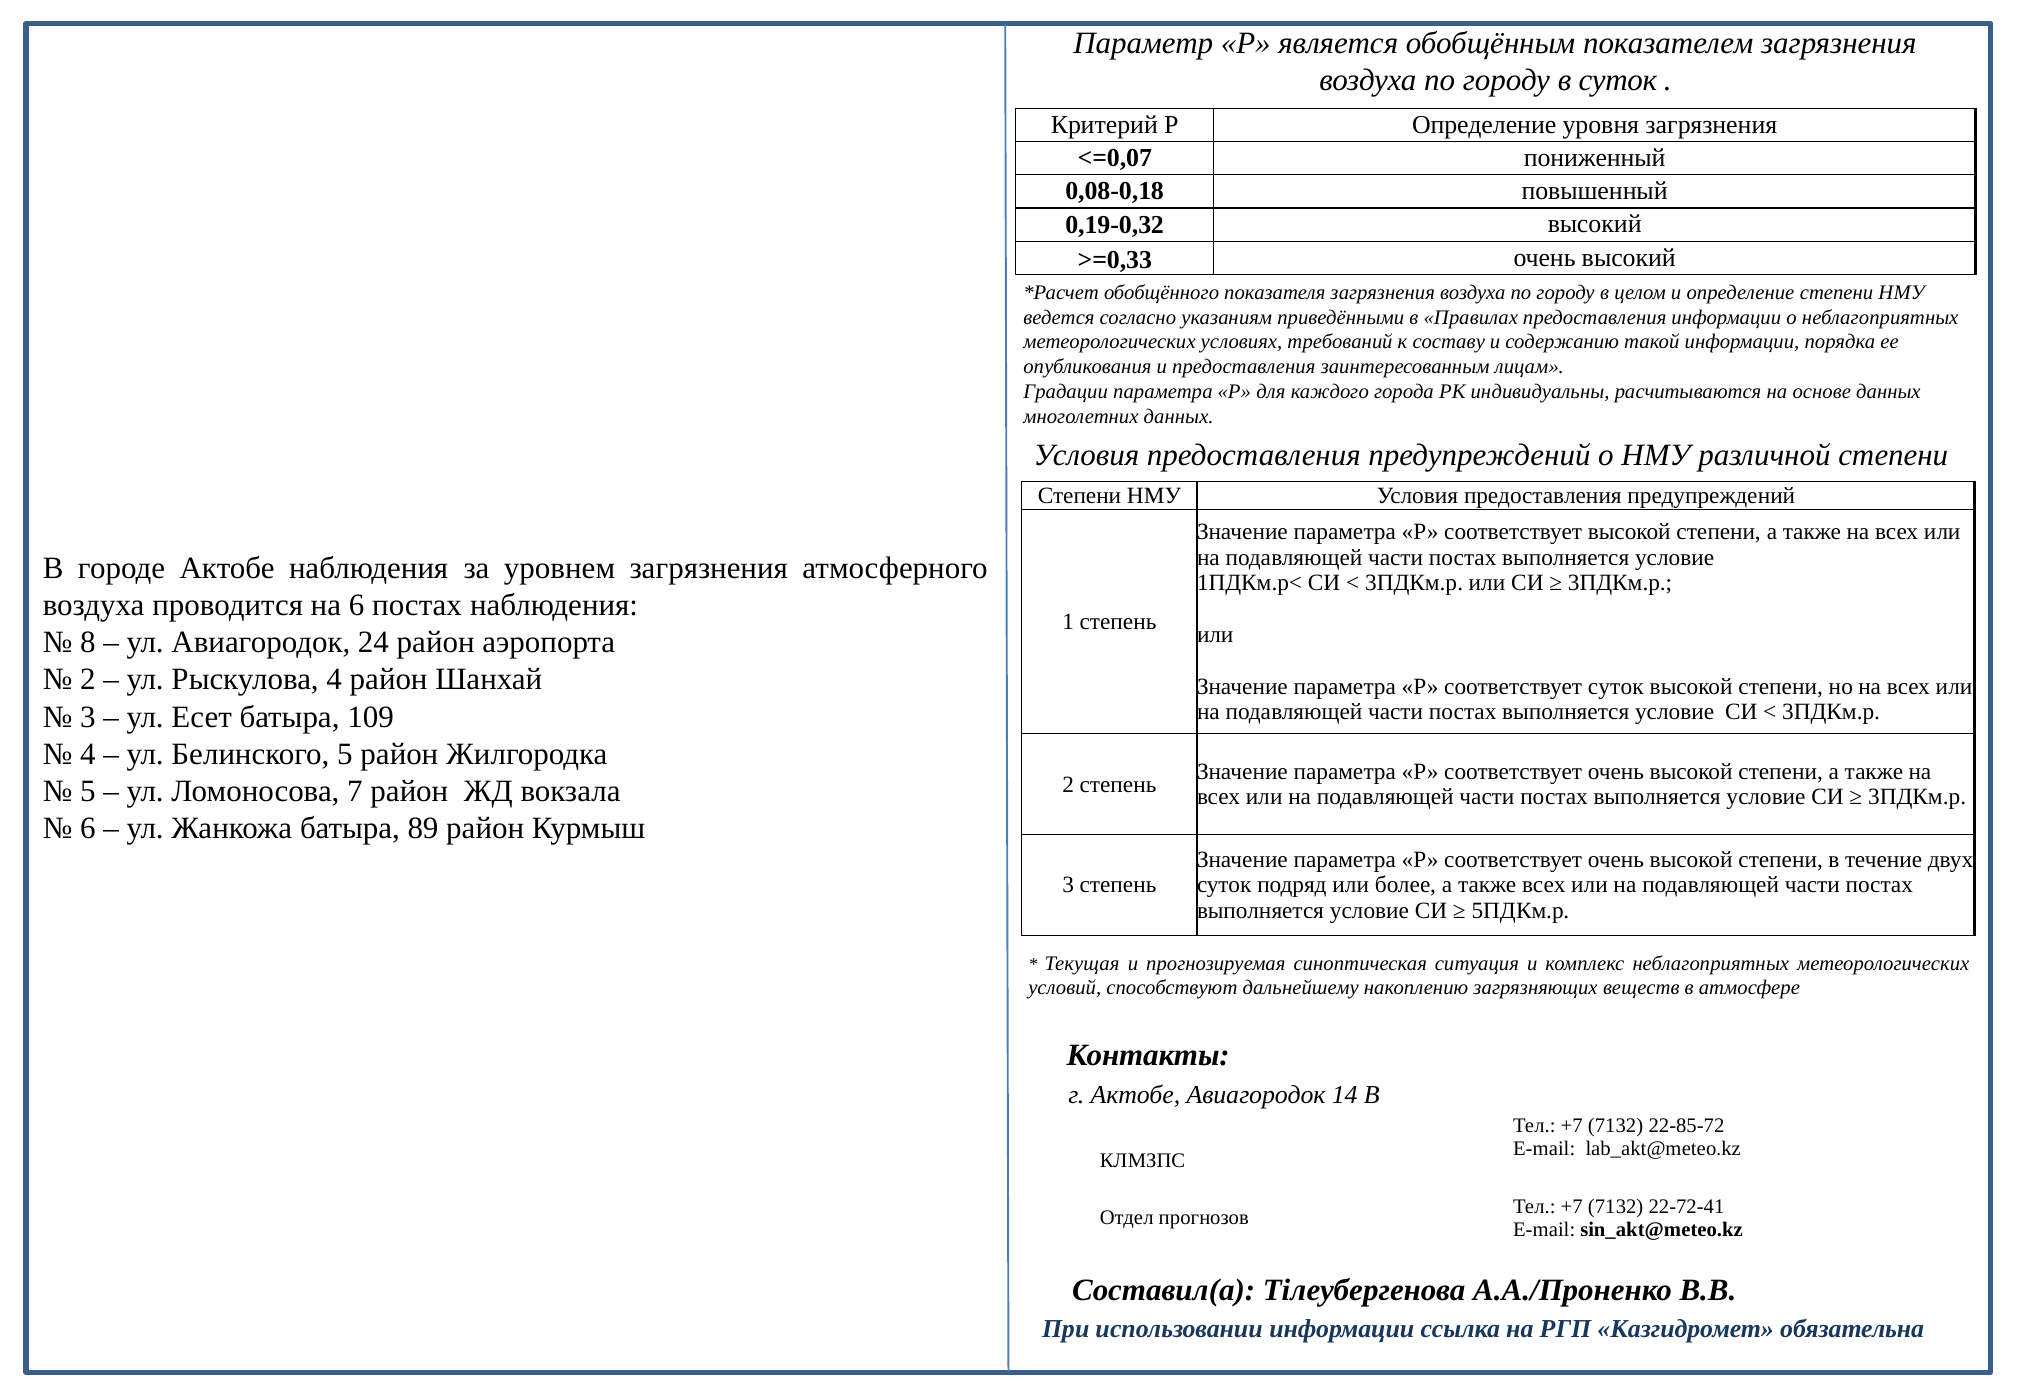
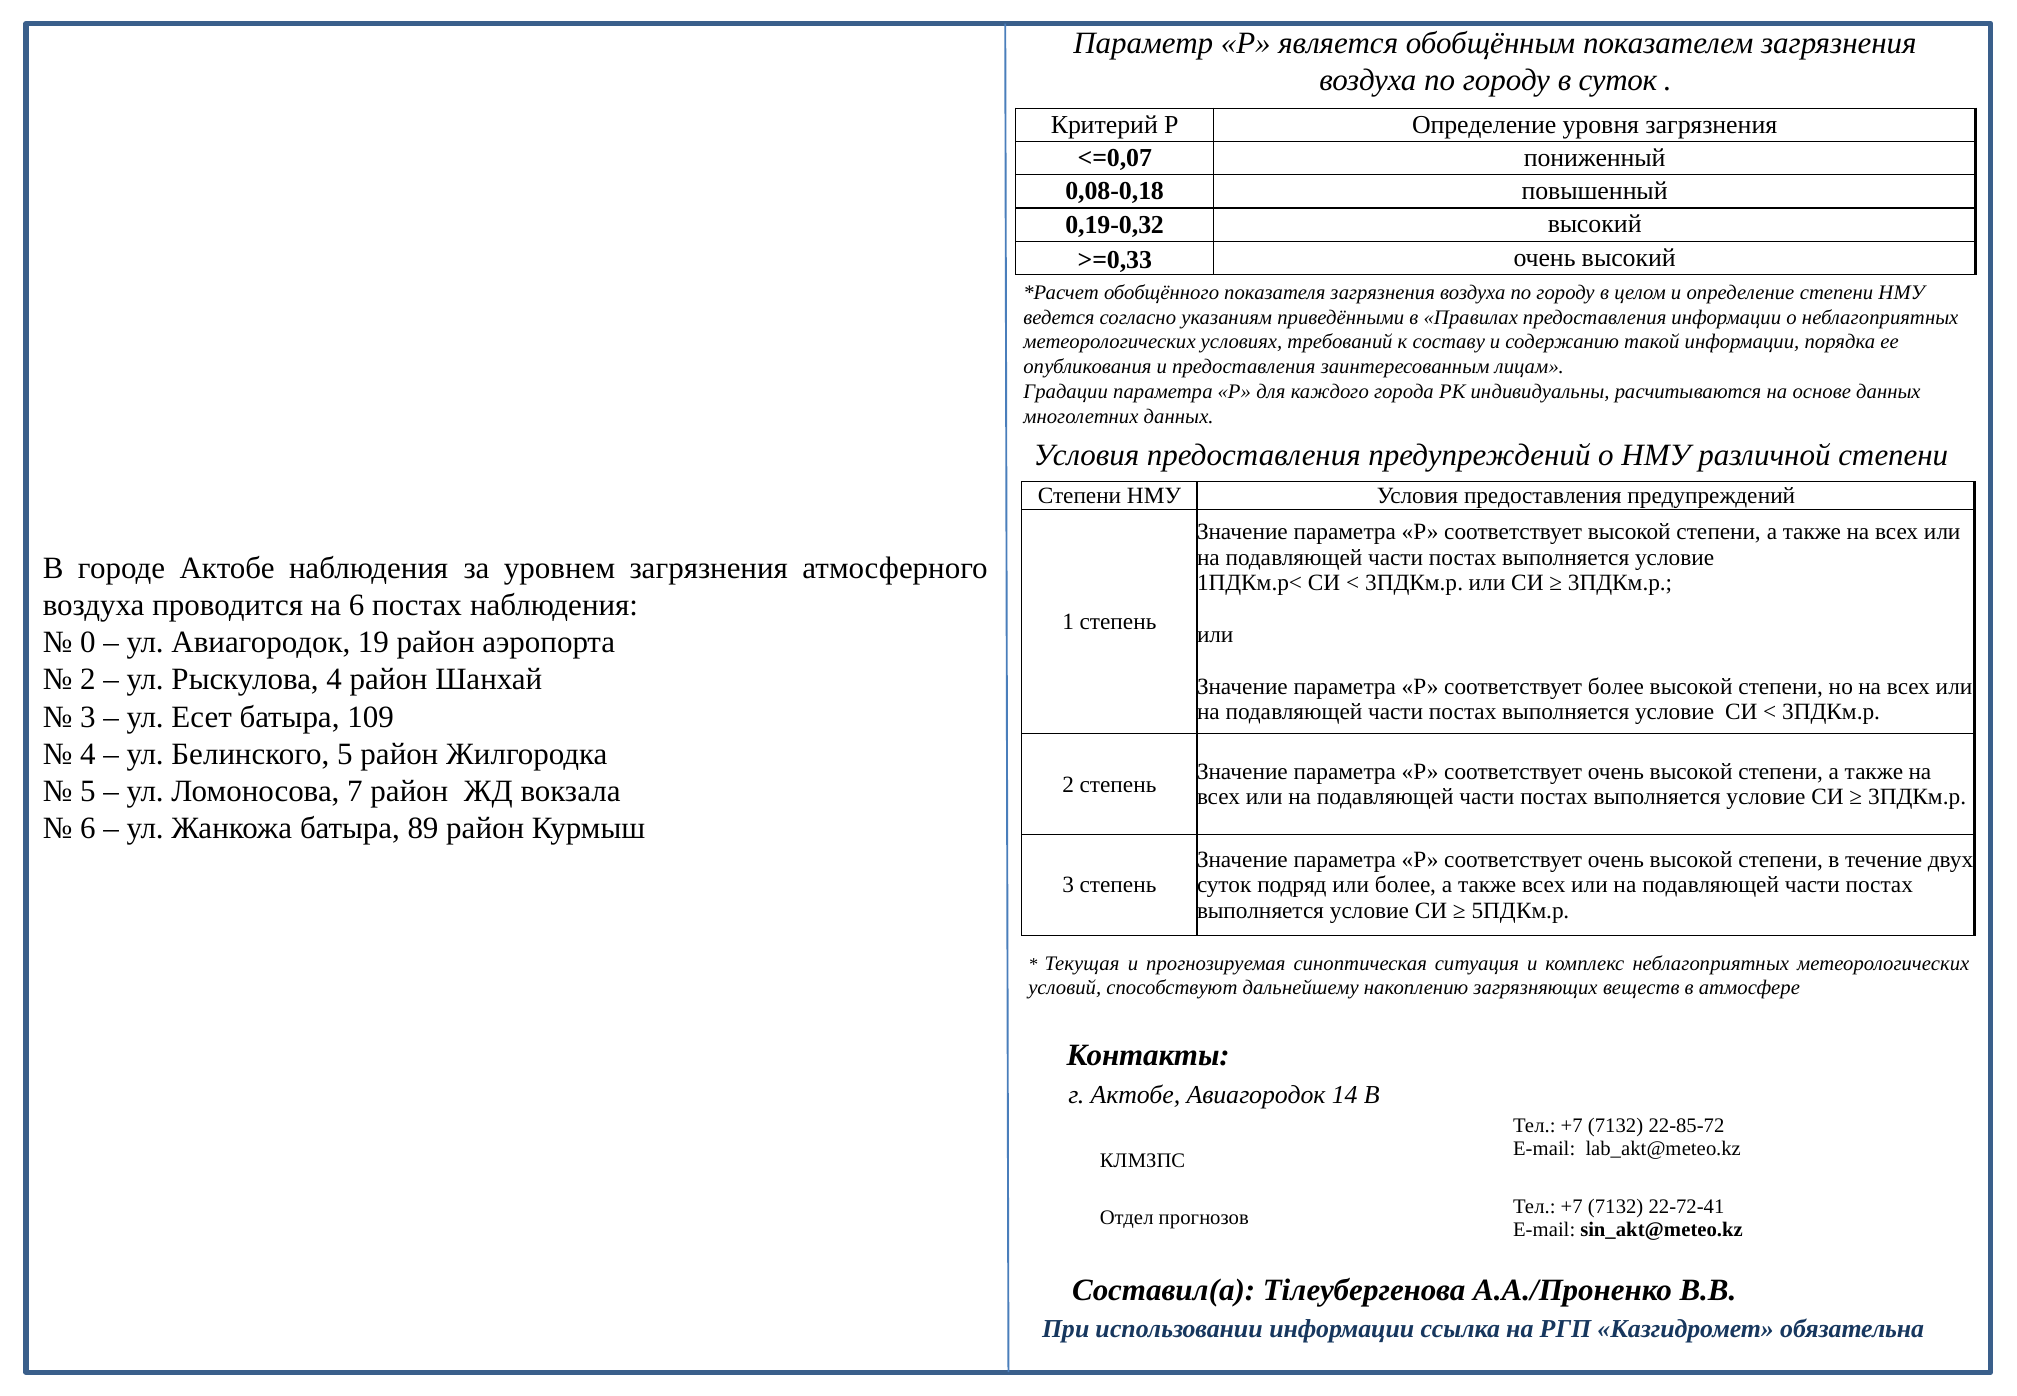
8: 8 -> 0 (88, 643)
24: 24 -> 19 (373, 643)
соответствует суток: суток -> более (1616, 687)
